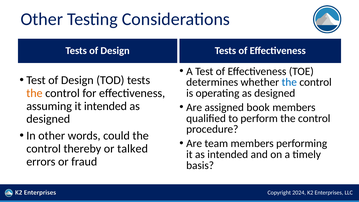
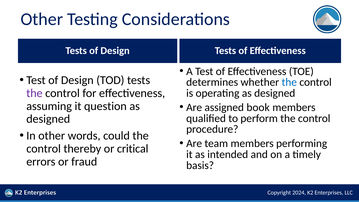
the colour: orange -> purple (34, 93)
it intended: intended -> question (105, 106)
talked: talked -> critical (133, 149)
